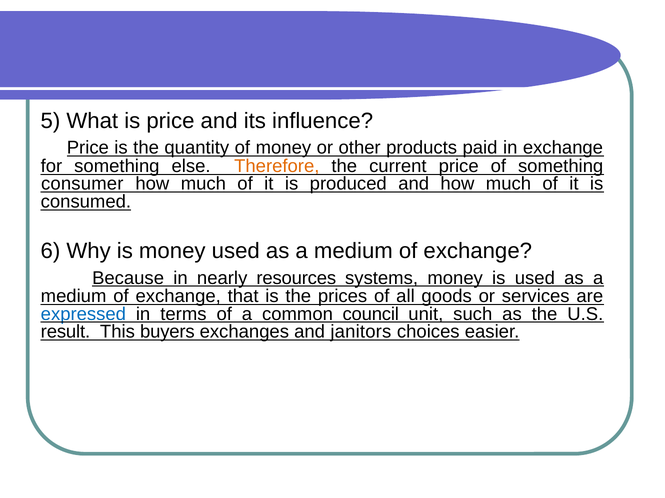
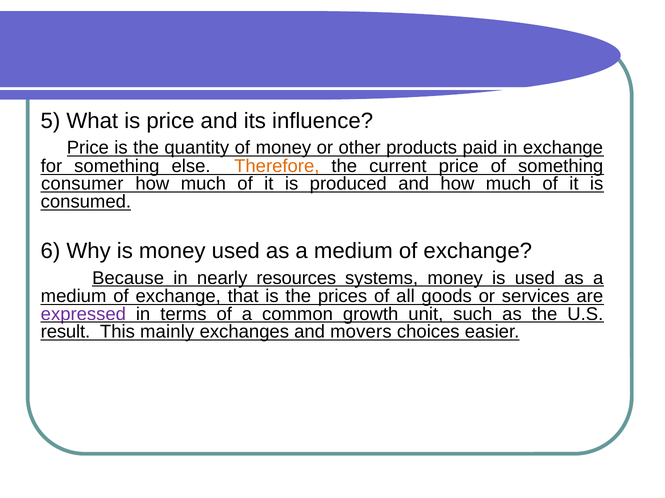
expressed colour: blue -> purple (83, 315)
council: council -> growth (371, 315)
buyers: buyers -> mainly (167, 332)
janitors: janitors -> movers (361, 332)
